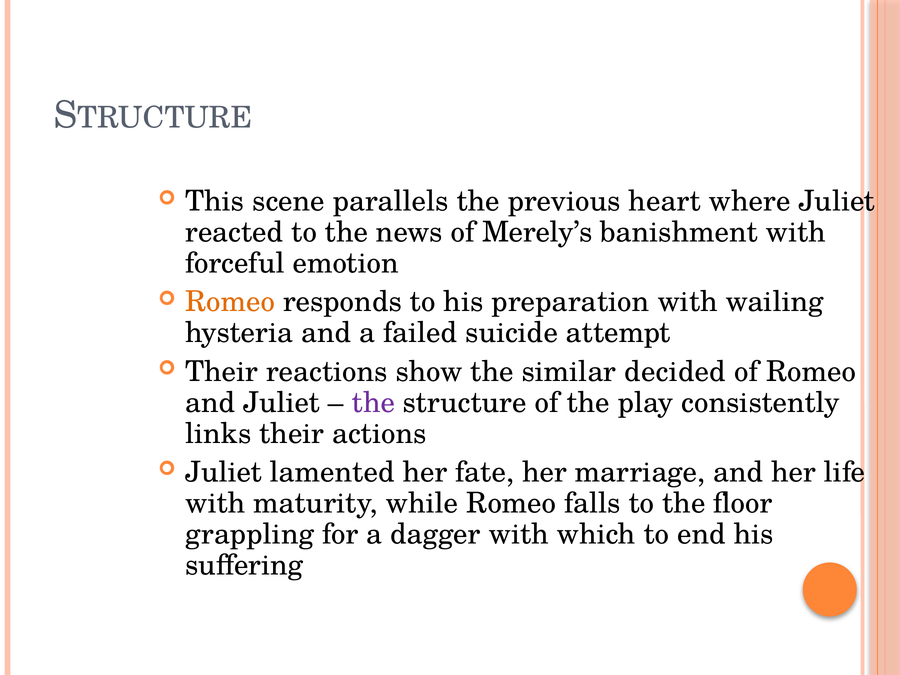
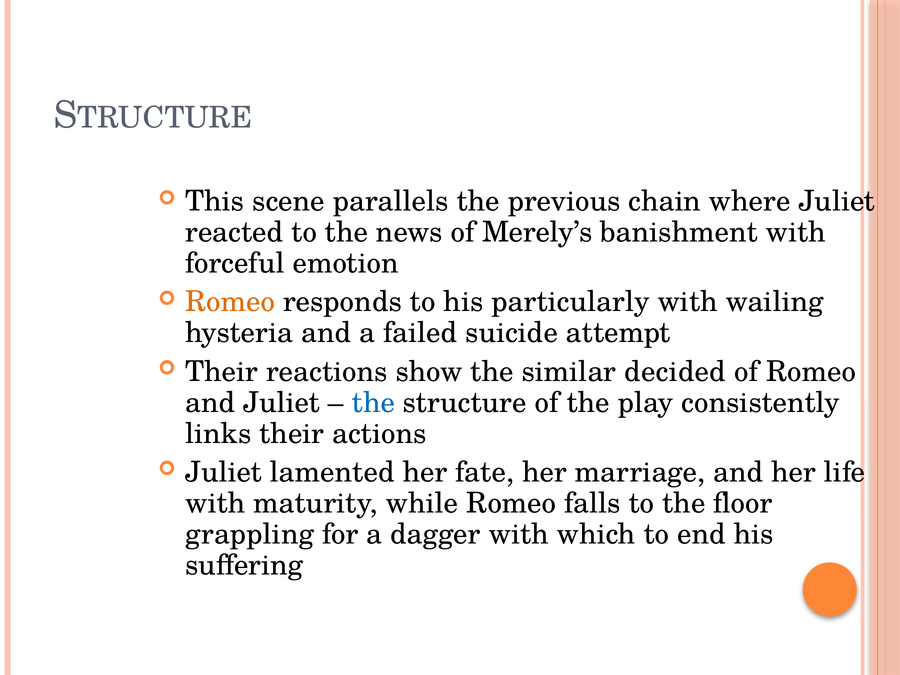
heart: heart -> chain (665, 201)
preparation: preparation -> particularly (571, 302)
the colour: purple -> blue (373, 403)
